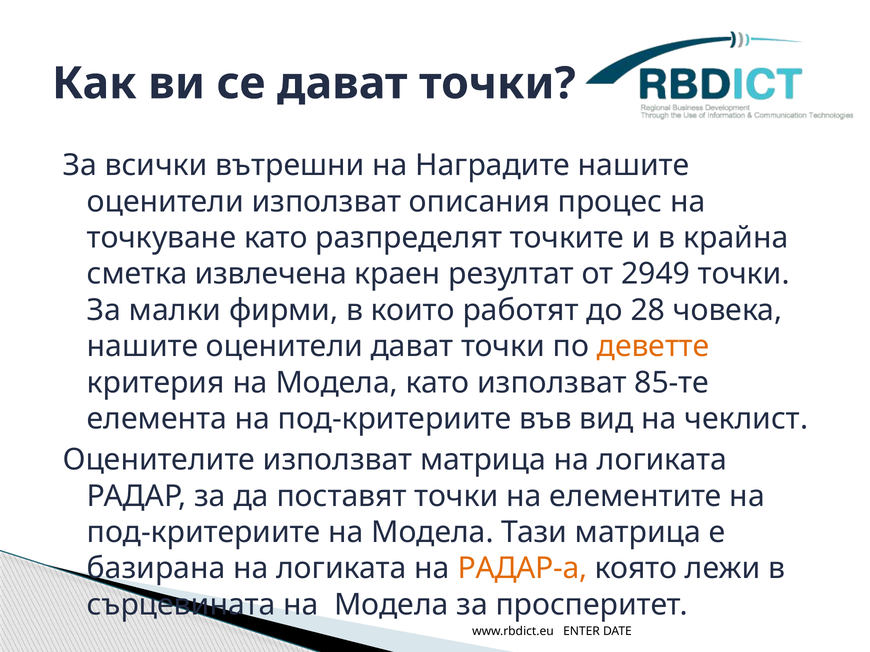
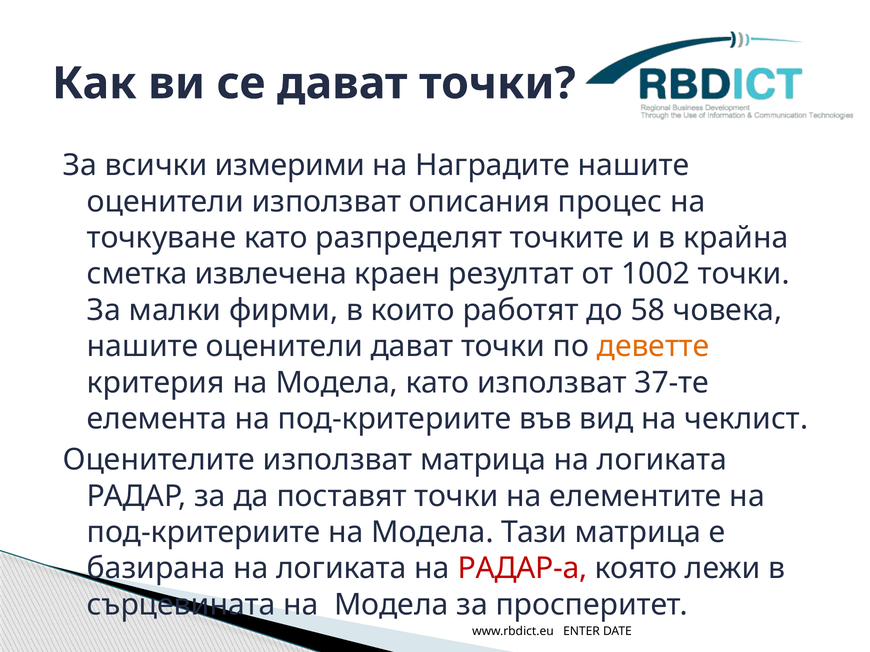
вътрешни: вътрешни -> измерими (290, 166)
2949: 2949 -> 1002 (656, 274)
28: 28 -> 58 (648, 310)
85-те: 85-те -> 37-те (672, 383)
РАДАР-а colour: orange -> red (522, 569)
